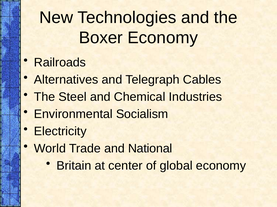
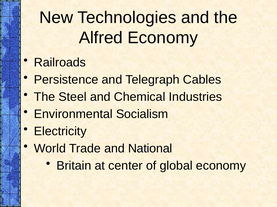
Boxer: Boxer -> Alfred (101, 38)
Alternatives: Alternatives -> Persistence (66, 80)
